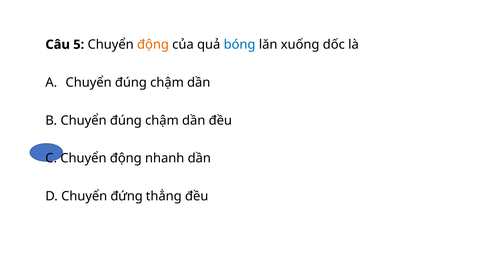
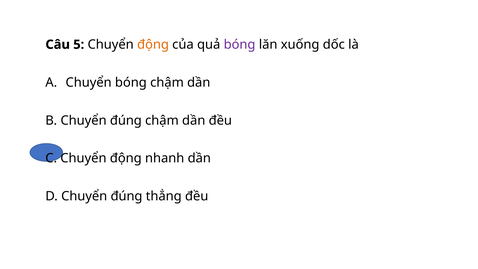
bóng colour: blue -> purple (240, 45)
đúng: đúng -> bóng (131, 82)
D Chuyển đứng: đứng -> đúng (127, 196)
